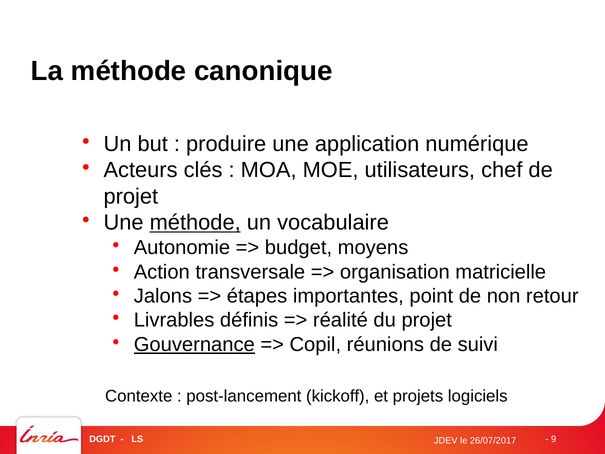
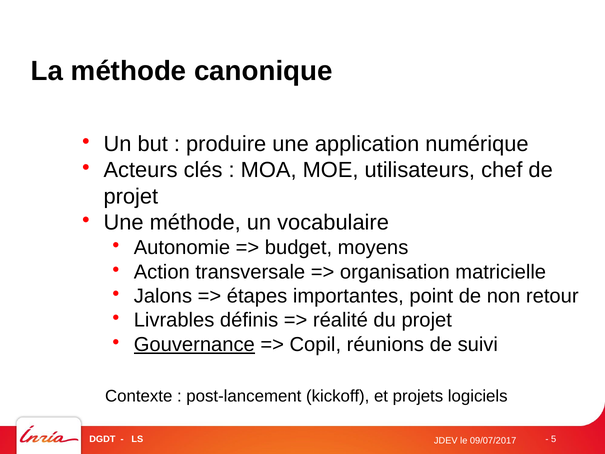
méthode underline: present -> none (195, 222)
9: 9 -> 5 (554, 439)
26/07/2017: 26/07/2017 -> 09/07/2017 (493, 440)
